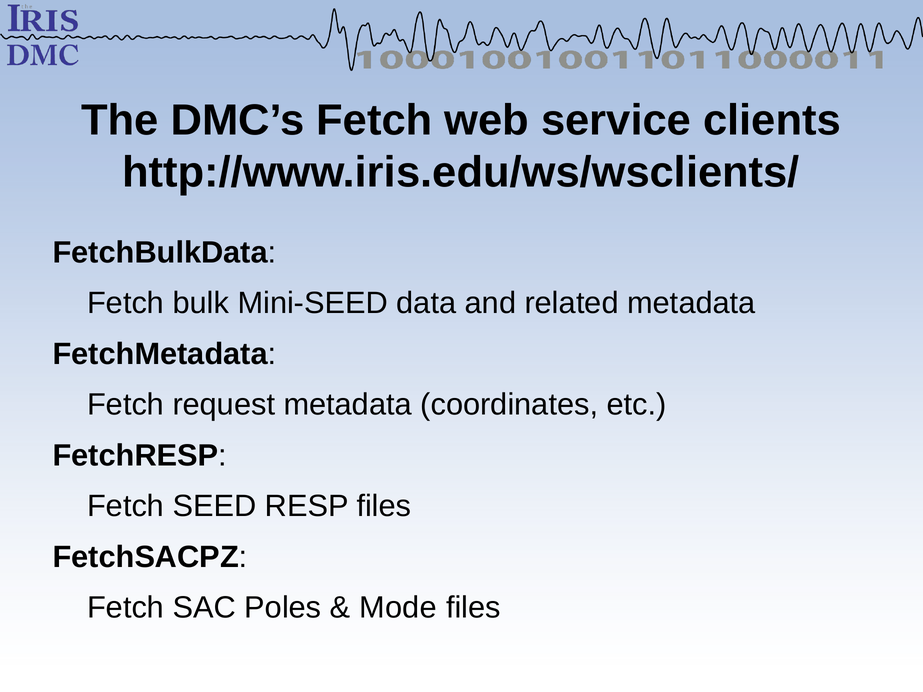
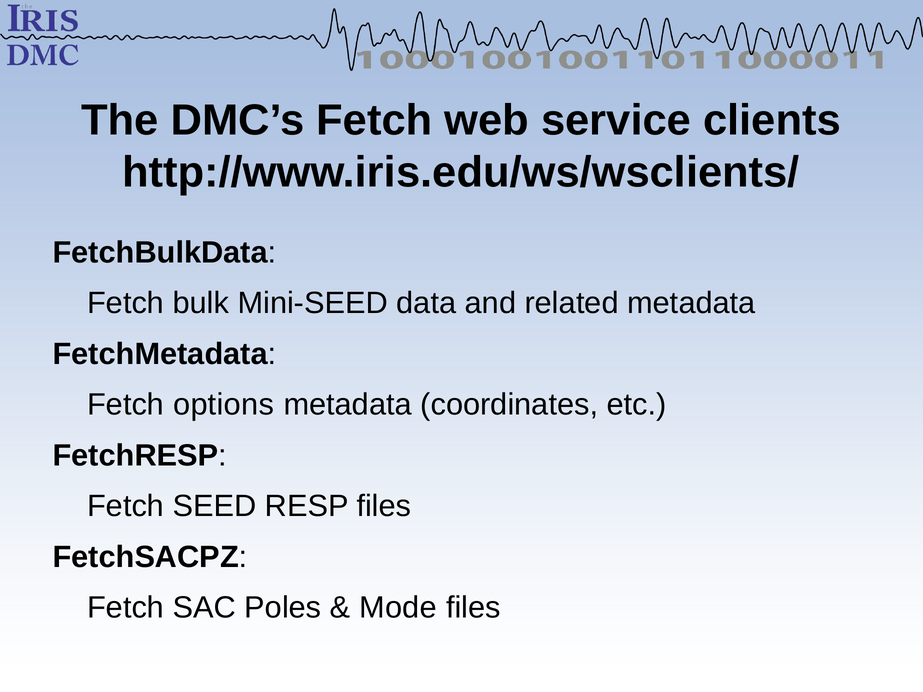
request: request -> options (224, 405)
